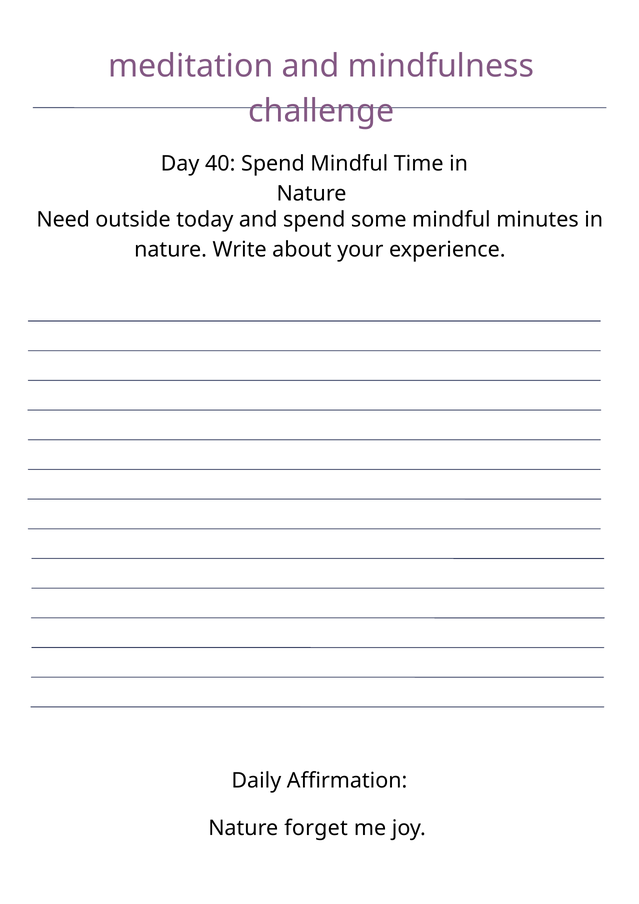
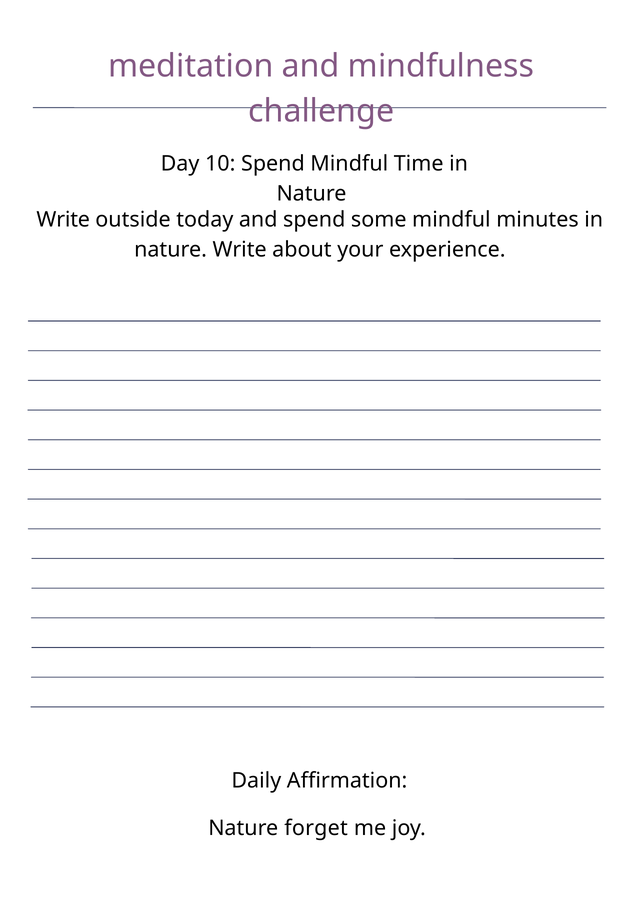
40: 40 -> 10 (220, 164)
Need: Need -> Write (63, 220)
